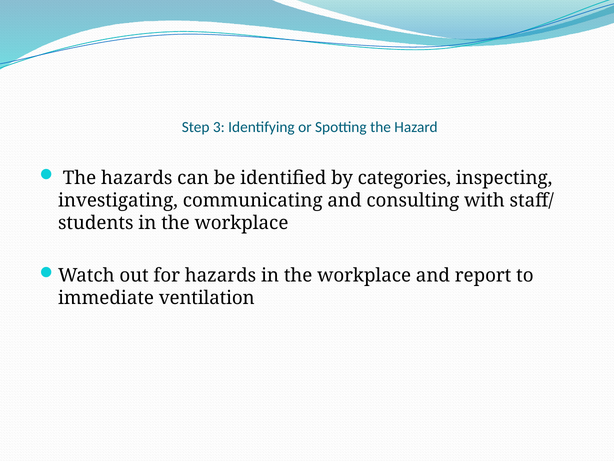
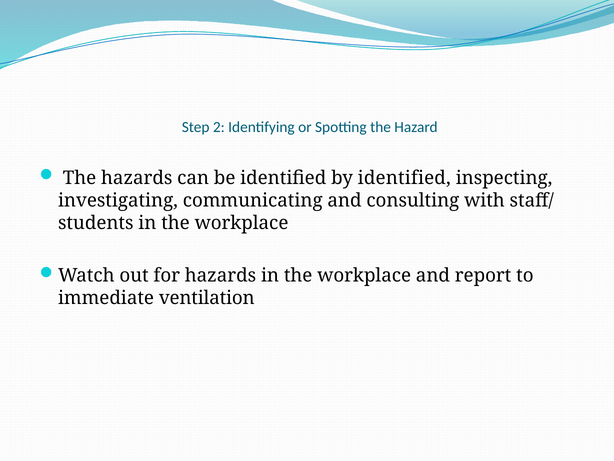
3: 3 -> 2 (219, 127)
by categories: categories -> identified (404, 178)
